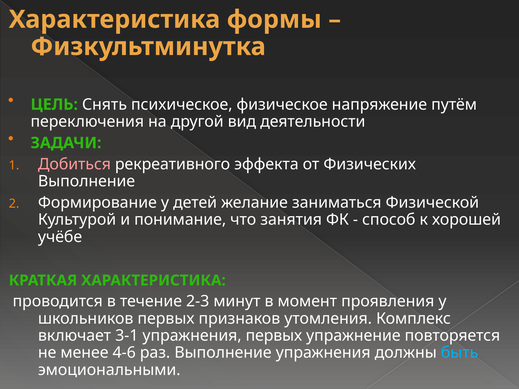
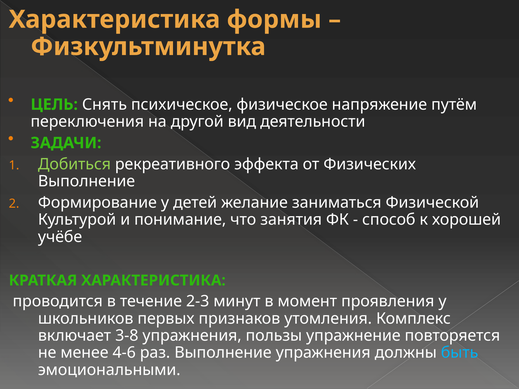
Добиться colour: pink -> light green (74, 164)
3-1: 3-1 -> 3-8 (127, 336)
упражнения первых: первых -> пользы (274, 336)
